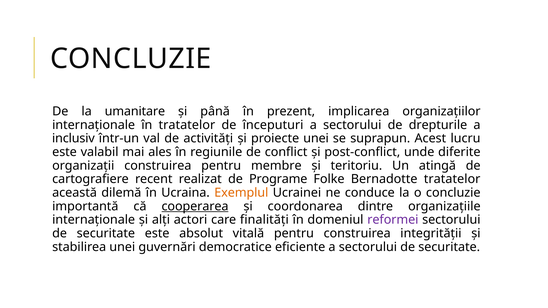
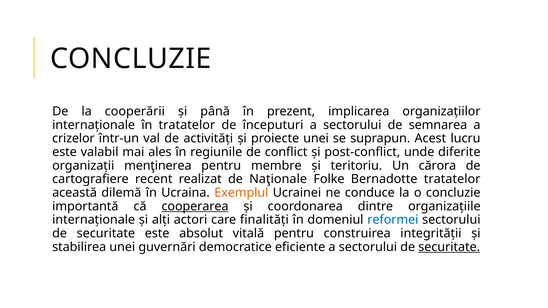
umanitare: umanitare -> cooperării (135, 112)
drepturile: drepturile -> semnarea (438, 125)
inclusiv: inclusiv -> crizelor (73, 139)
organizații construirea: construirea -> menţinerea (158, 166)
atingă: atingă -> cărora (437, 166)
Programe: Programe -> Naţionale (278, 179)
reformei colour: purple -> blue (393, 220)
securitate underline: none -> present (449, 247)
